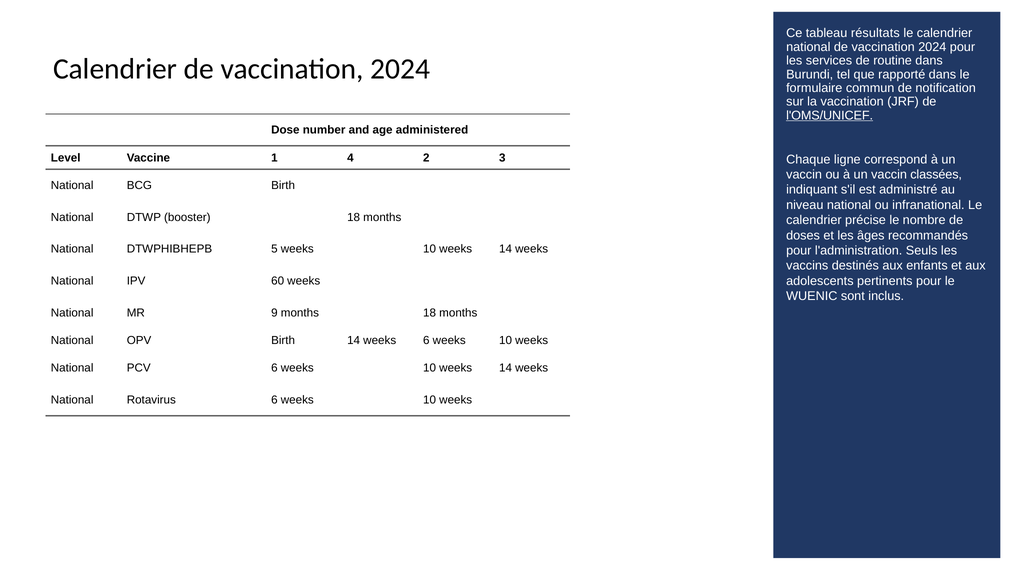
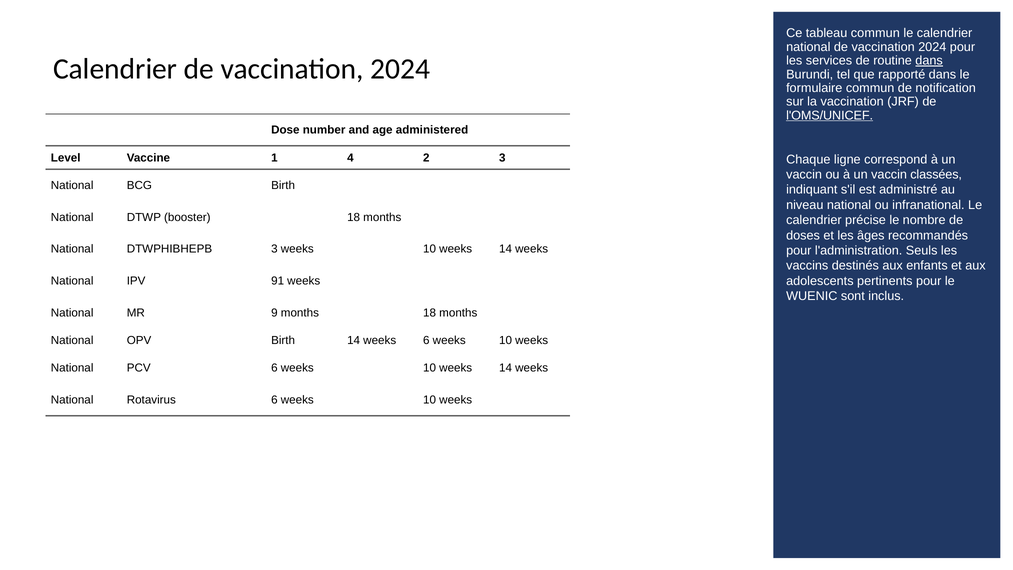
tableau résultats: résultats -> commun (875, 33)
dans underline: none -> present (929, 61)
DTWPHIBHEPB 5: 5 -> 3 (274, 249)
60: 60 -> 91 (278, 281)
